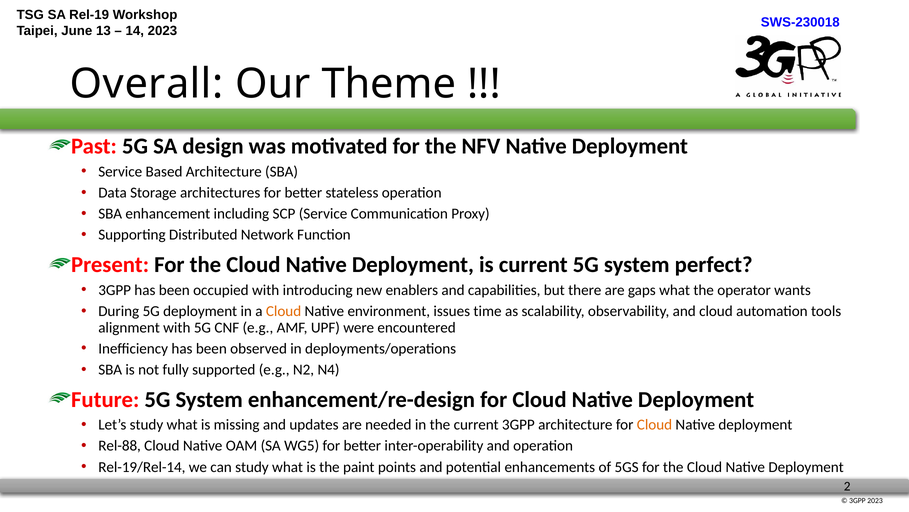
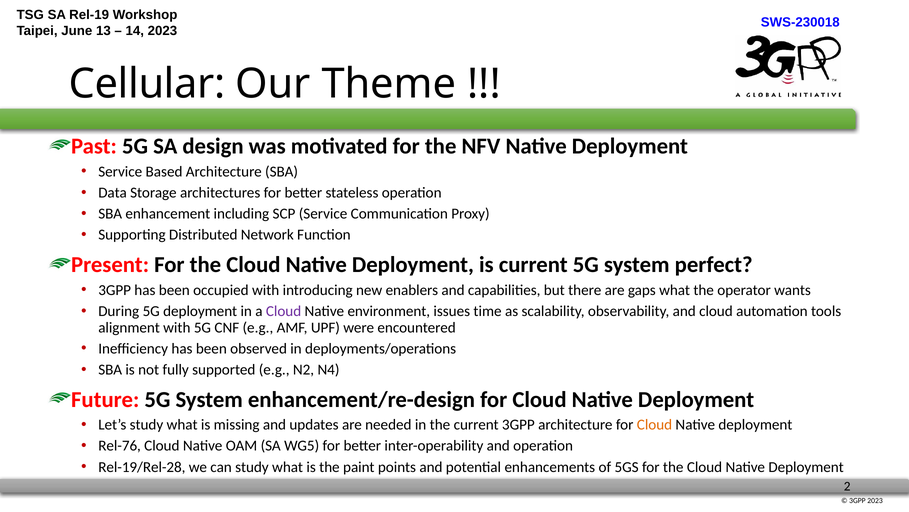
Overall: Overall -> Cellular (147, 84)
Cloud colour: orange -> purple (284, 311)
Rel-88: Rel-88 -> Rel-76 (120, 445)
Rel-19/Rel-14: Rel-19/Rel-14 -> Rel-19/Rel-28 (142, 466)
